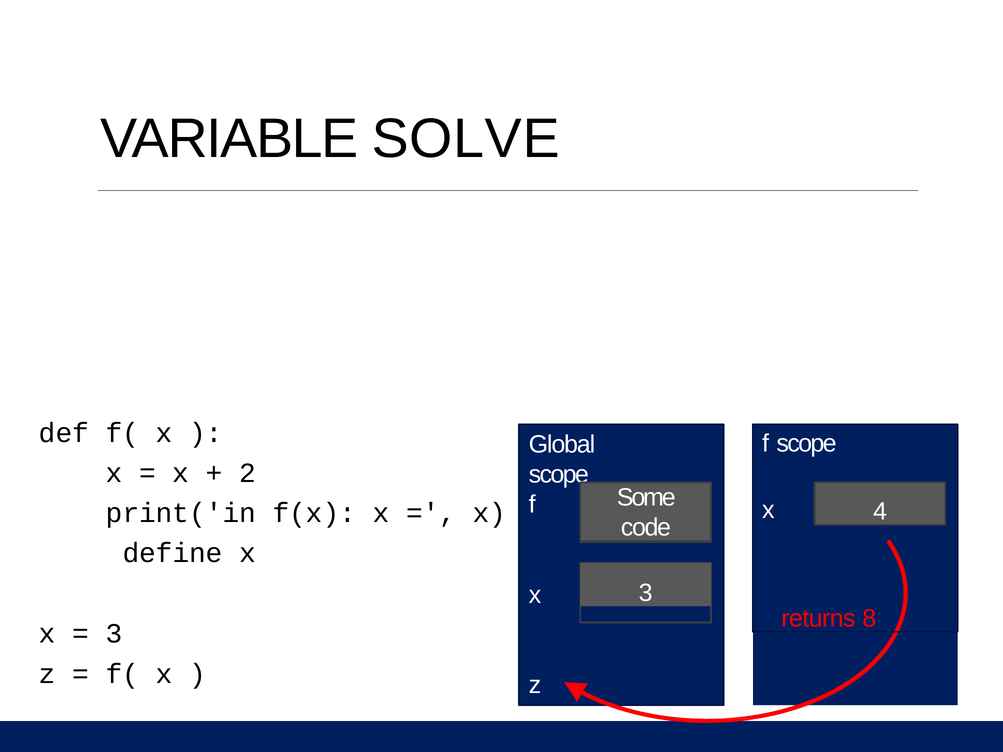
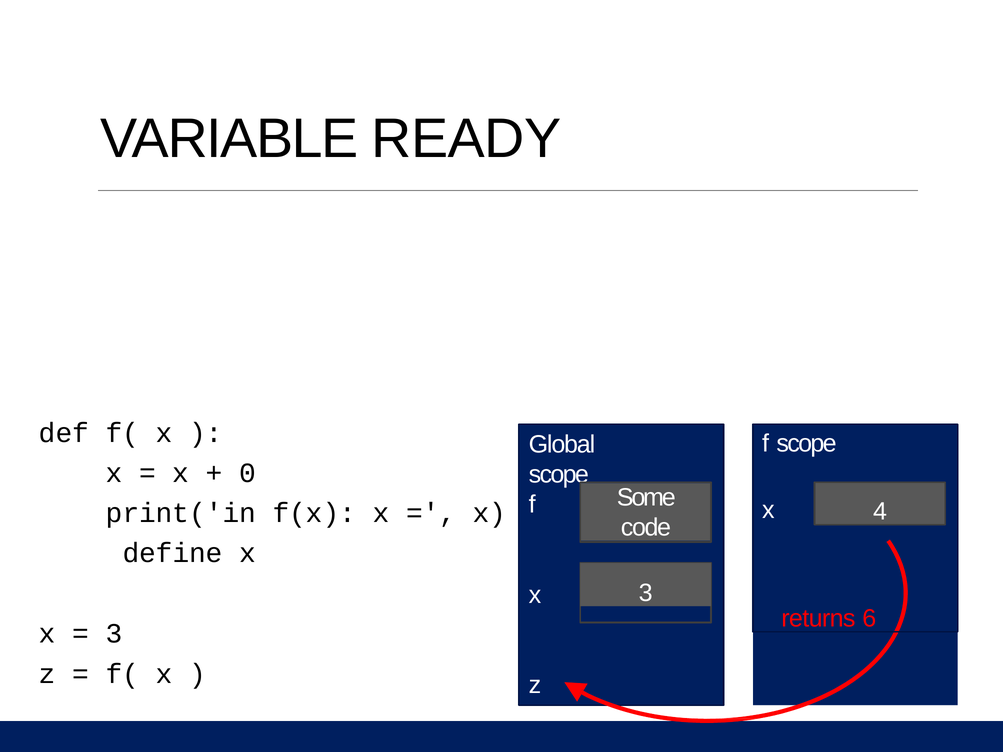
SOLVE: SOLVE -> READY (466, 139)
2: 2 -> 0 (248, 473)
8: 8 -> 6 (869, 619)
